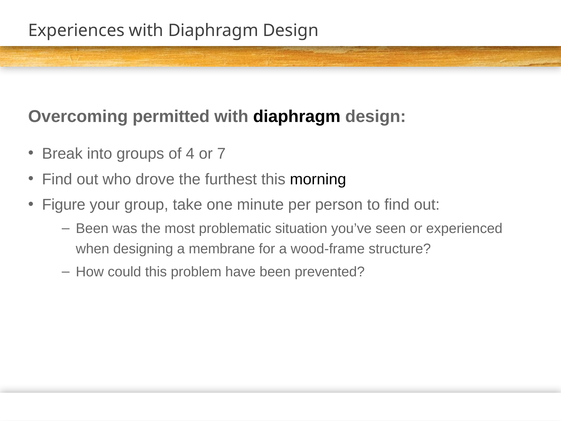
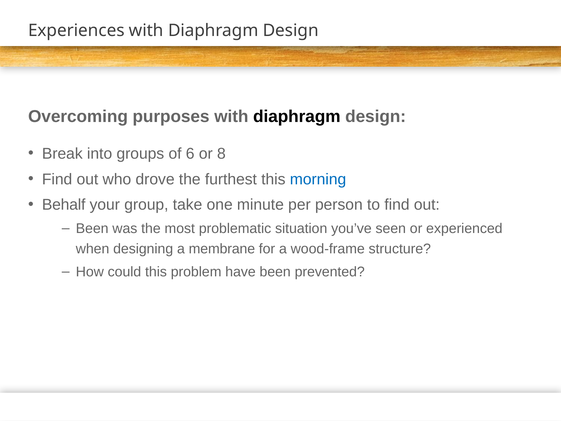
permitted: permitted -> purposes (171, 116)
4: 4 -> 6 (190, 154)
7: 7 -> 8 (221, 154)
morning colour: black -> blue (318, 179)
Figure: Figure -> Behalf (64, 205)
